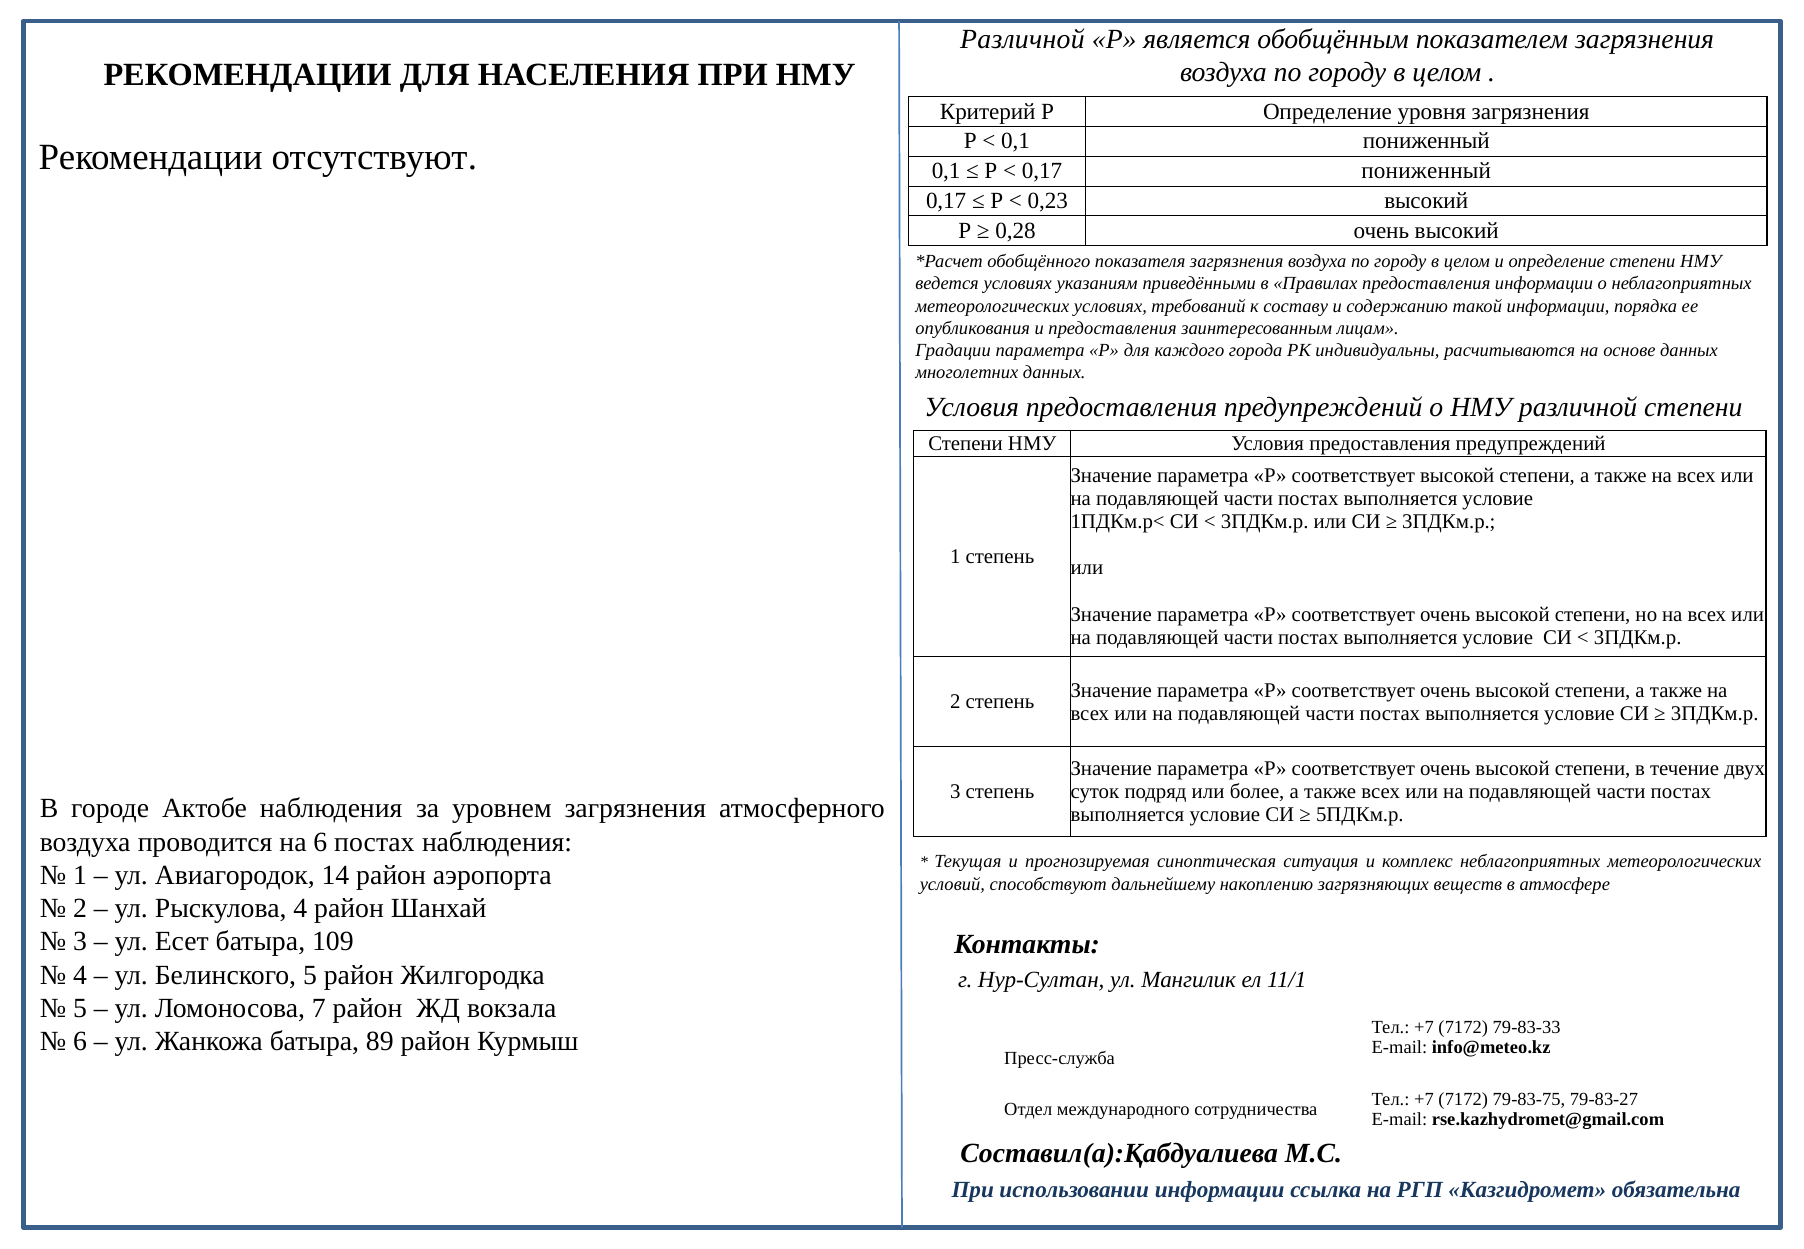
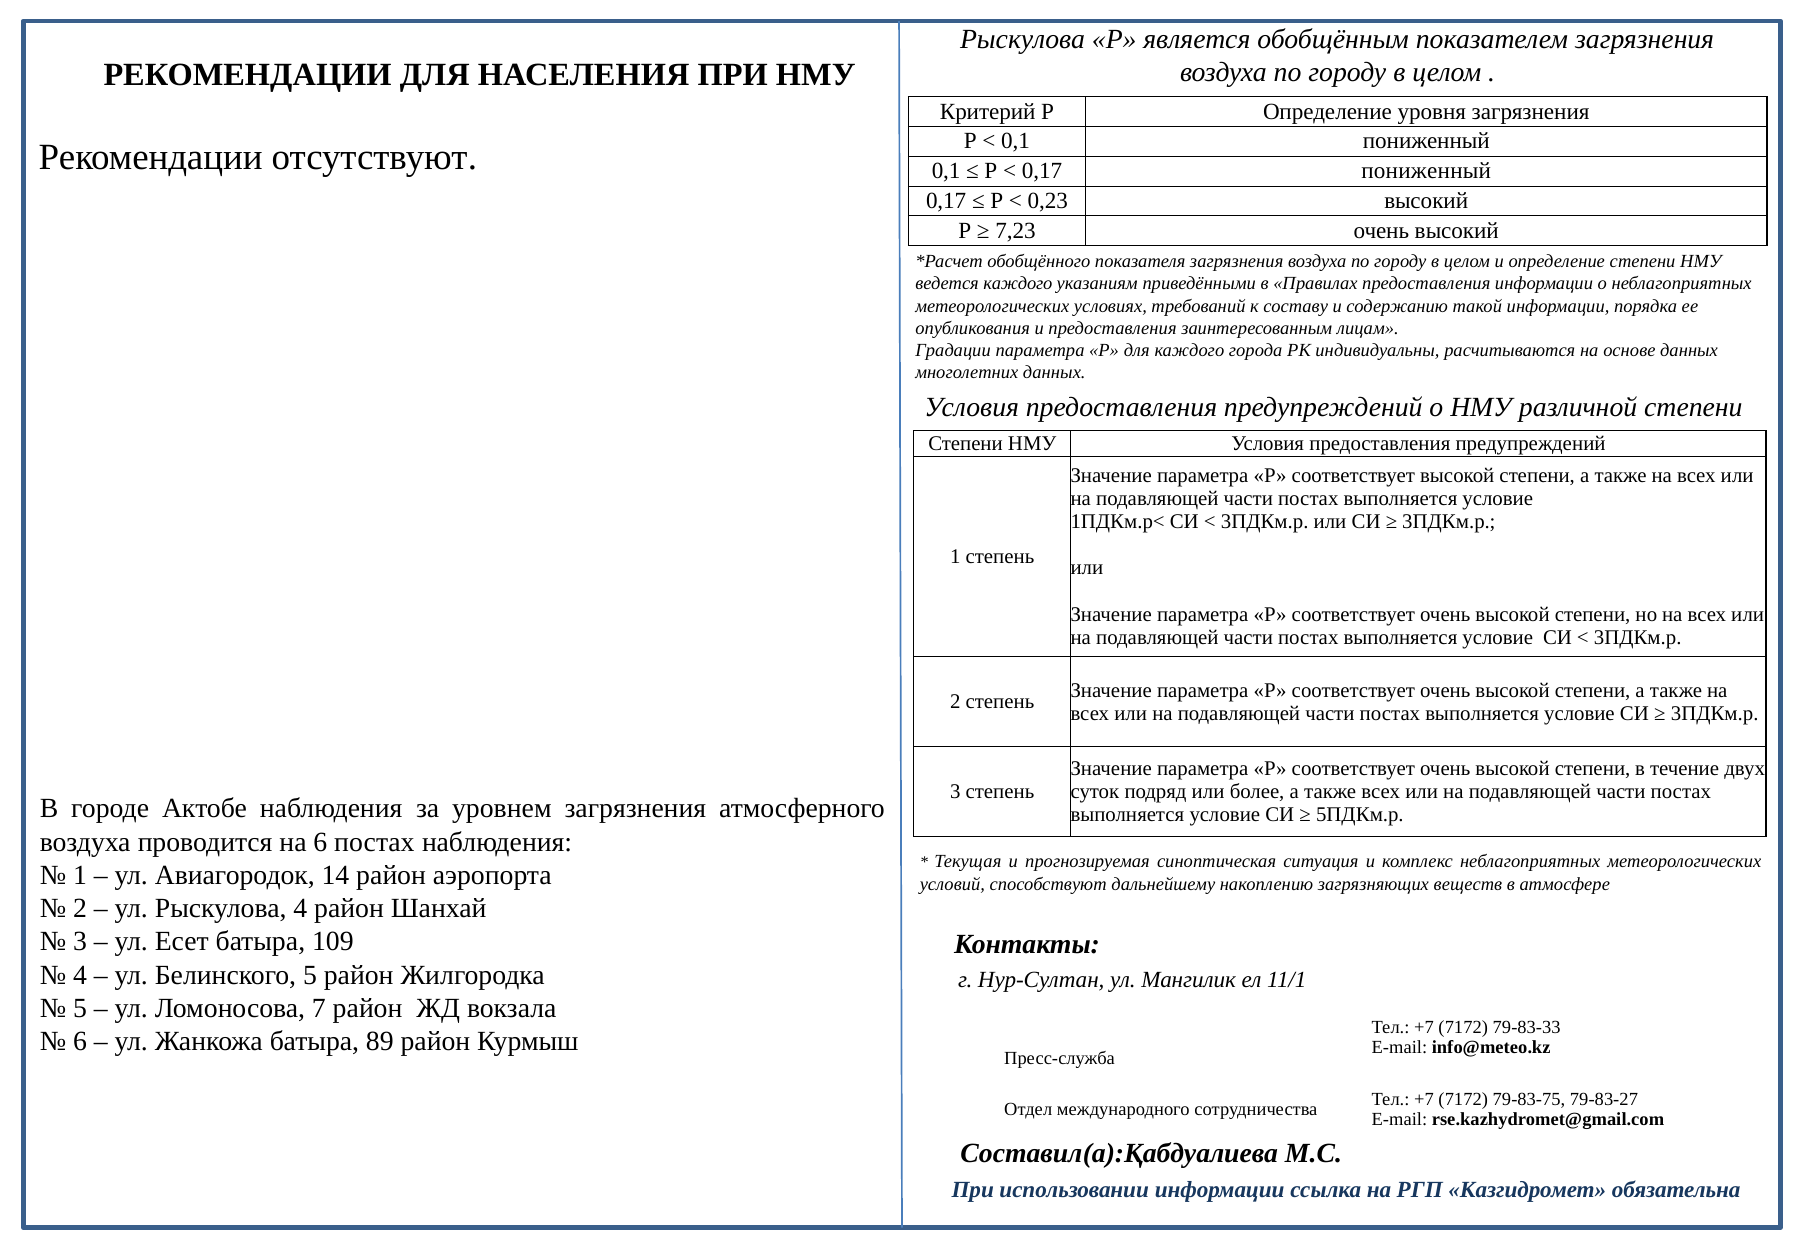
Различной: Различной -> Рыскулова (1023, 39)
0,28: 0,28 -> 7,23 (1015, 230)
ведется условиях: условиях -> каждого (1018, 284)
